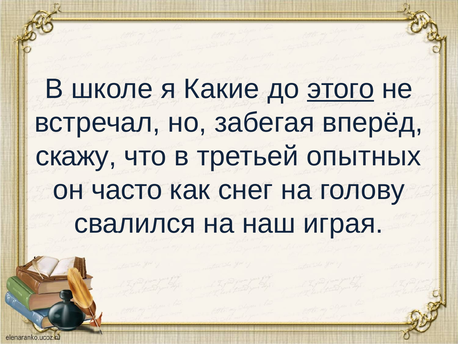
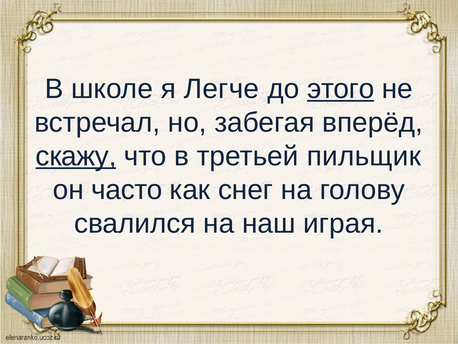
Какие: Какие -> Легче (222, 89)
скажу underline: none -> present (76, 156)
опытных: опытных -> пильщик (364, 156)
